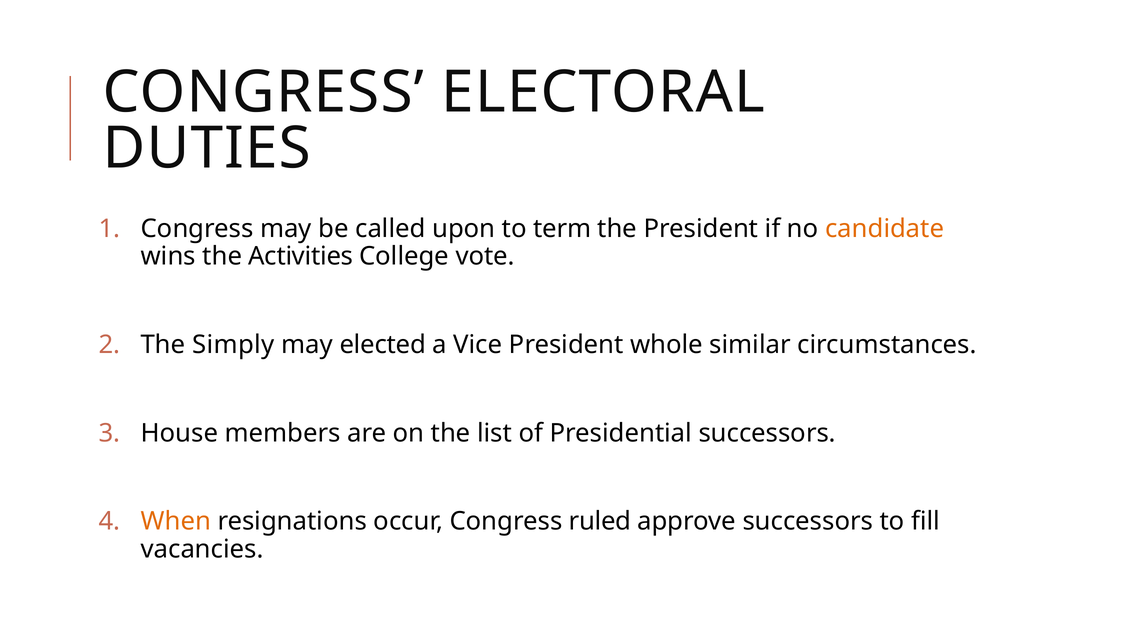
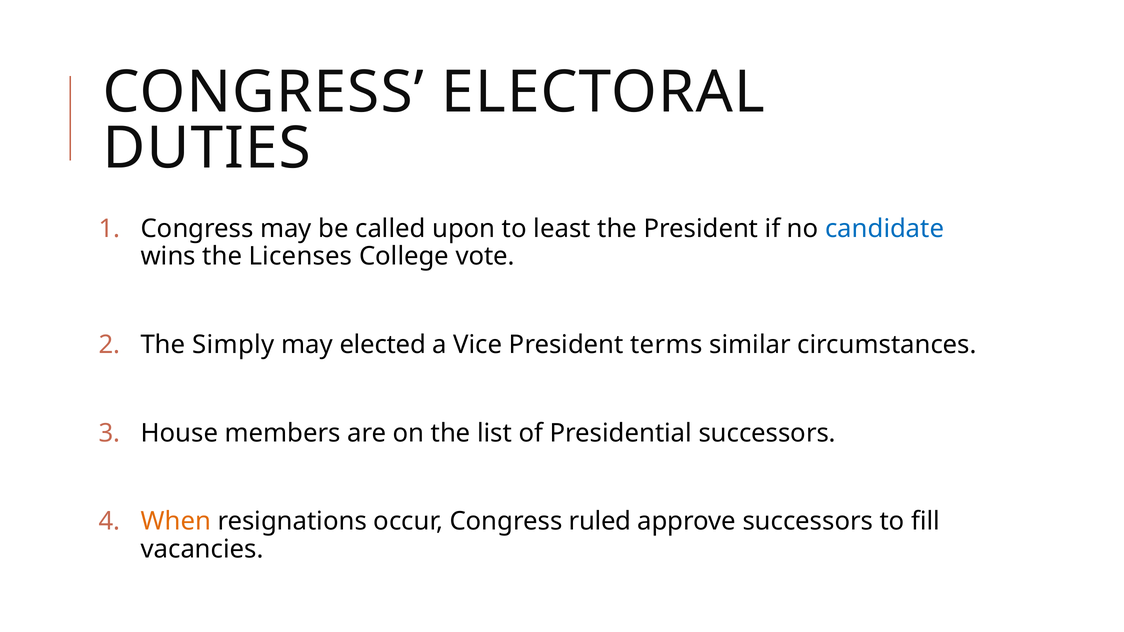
term: term -> least (562, 229)
candidate colour: orange -> blue (885, 229)
Activities: Activities -> Licenses (301, 257)
whole: whole -> terms (666, 345)
